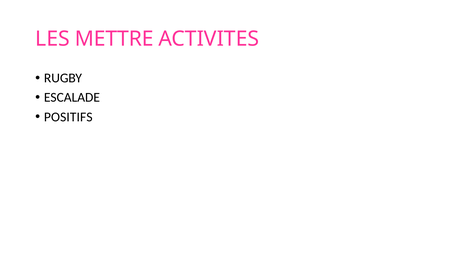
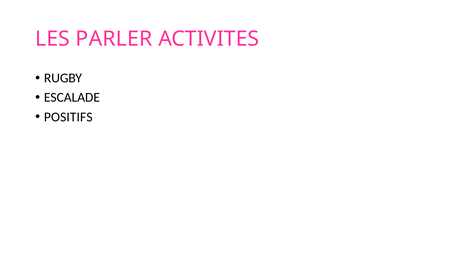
METTRE: METTRE -> PARLER (114, 39)
